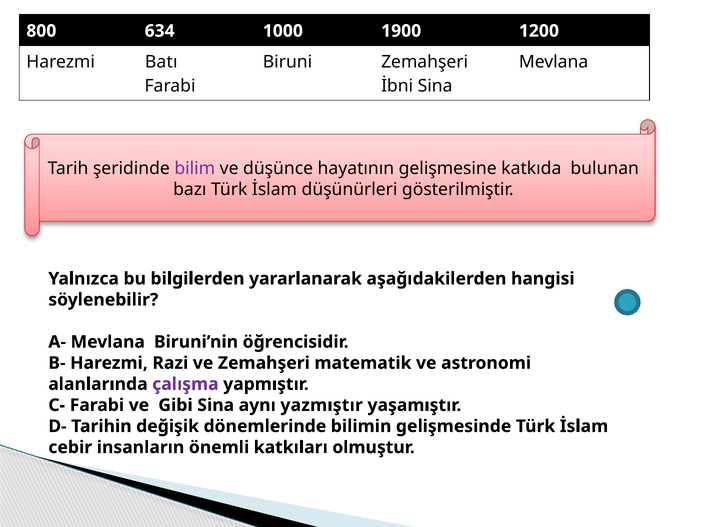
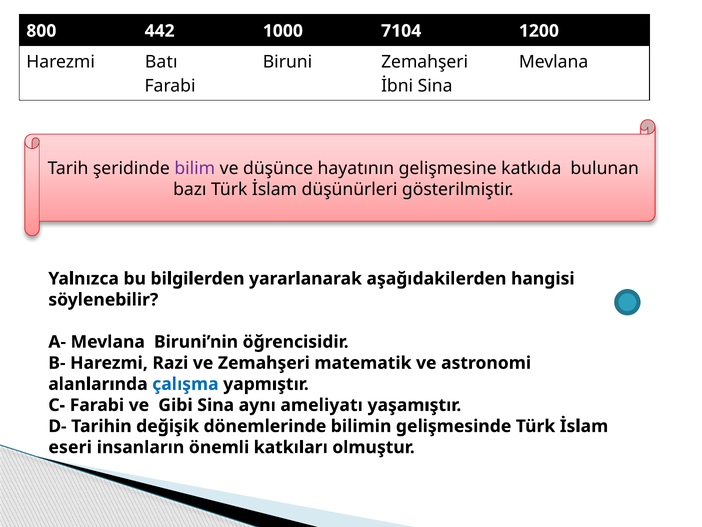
634: 634 -> 442 (160, 31)
1900: 1900 -> 7104 (401, 31)
çalışma colour: purple -> blue (185, 384)
yazmıştır: yazmıştır -> ameliyatı (322, 405)
cebir: cebir -> eseri (70, 447)
